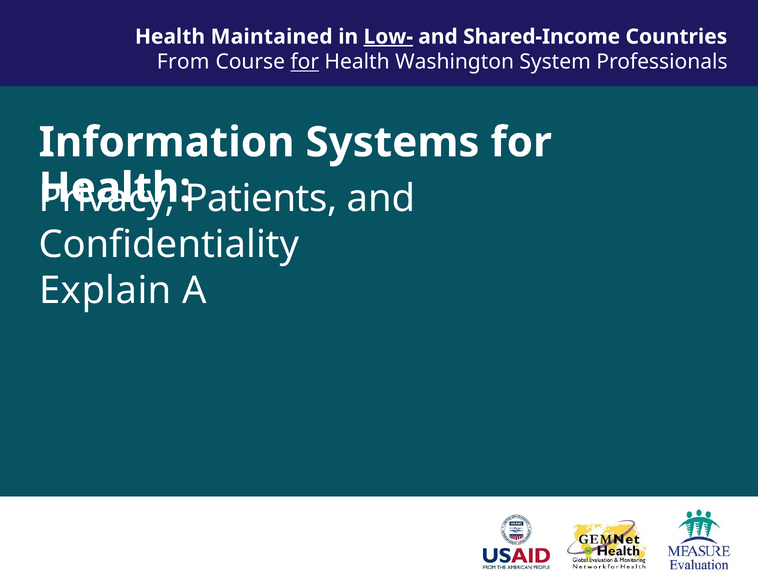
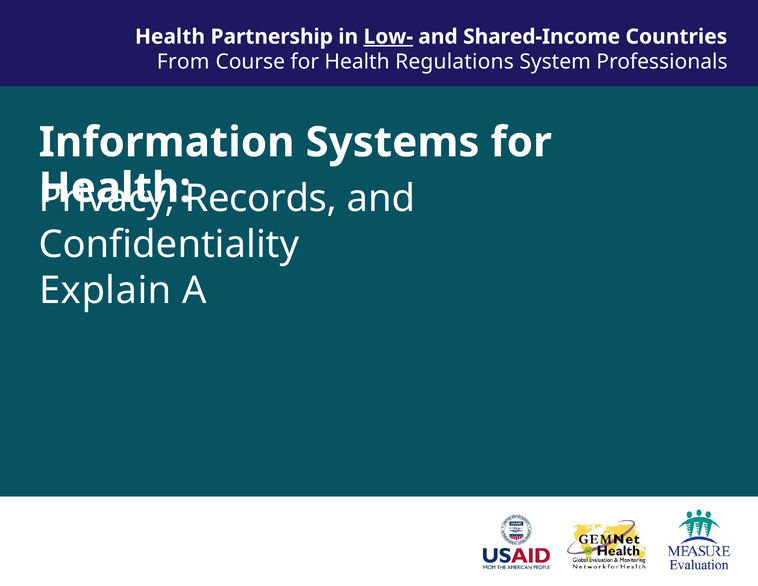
Maintained: Maintained -> Partnership (272, 37)
for underline: present -> none (305, 62)
Washington: Washington -> Regulations (455, 62)
Patients: Patients -> Records (261, 199)
